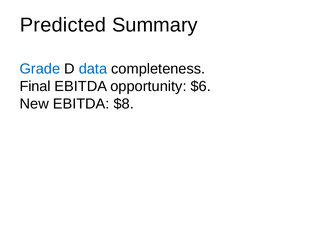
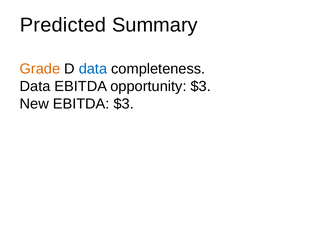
Grade colour: blue -> orange (40, 69)
Final: Final -> Data (35, 86)
opportunity $6: $6 -> $3 (201, 86)
EBITDA $8: $8 -> $3 (124, 104)
